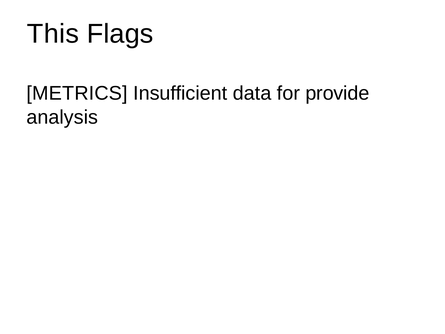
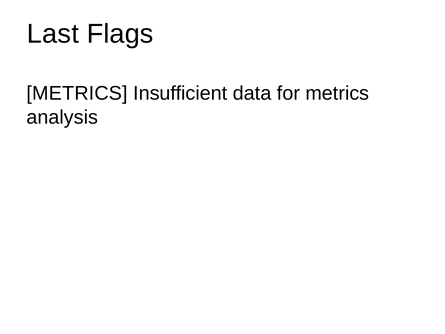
This: This -> Last (53, 34)
for provide: provide -> metrics (337, 93)
